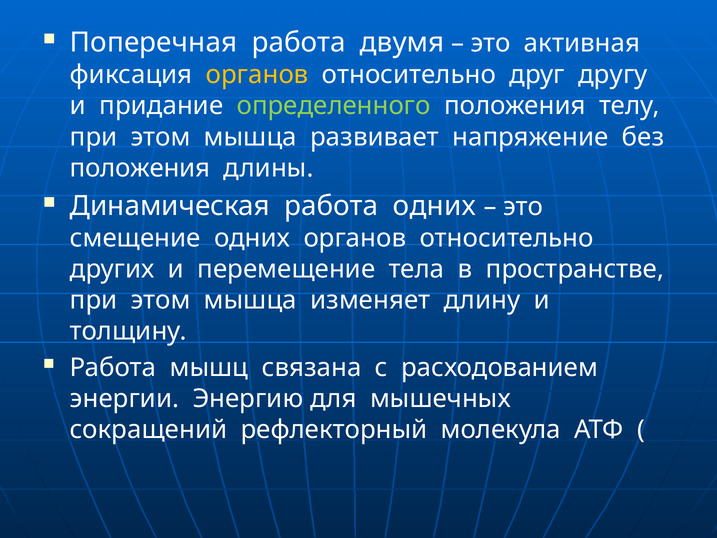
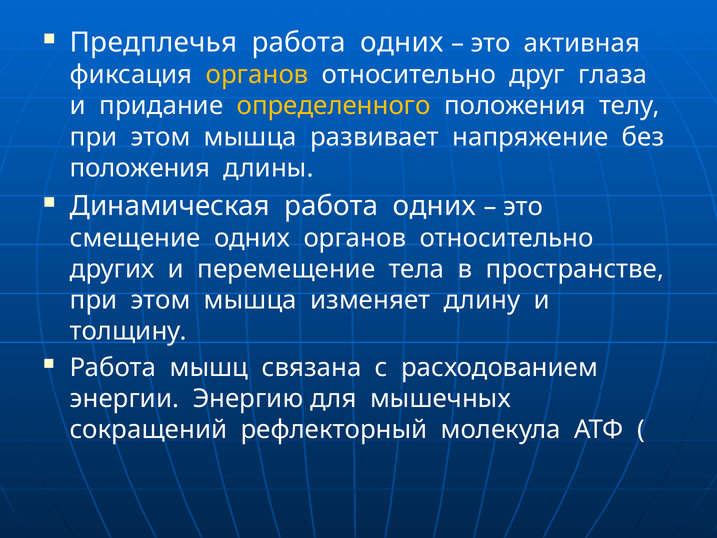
Поперечная: Поперечная -> Предплечья (154, 43)
двумя: двумя -> одних (402, 43)
другу: другу -> глаза (613, 75)
определенного colour: light green -> yellow (334, 106)
